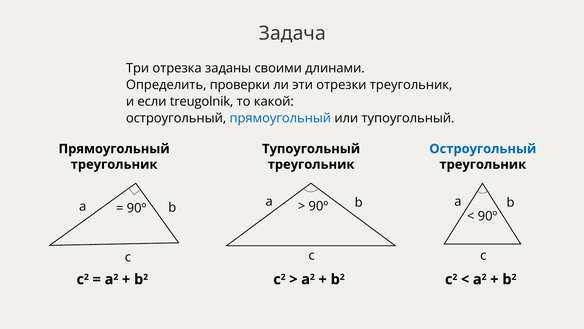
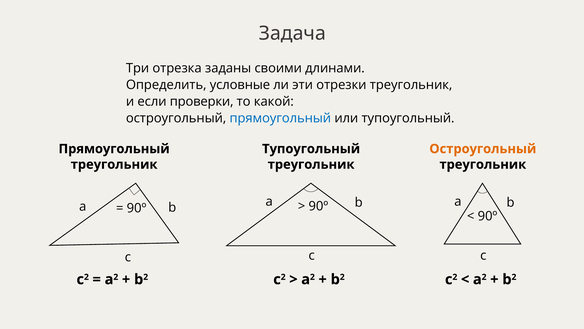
проверки: проверки -> условные (240, 85)
treugolnik: treugolnik -> проверки (202, 101)
Остроугольный colour: blue -> orange (483, 149)
